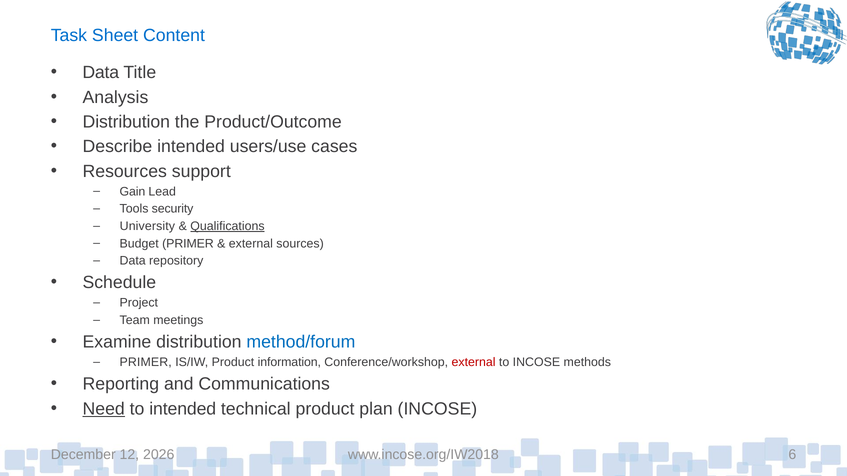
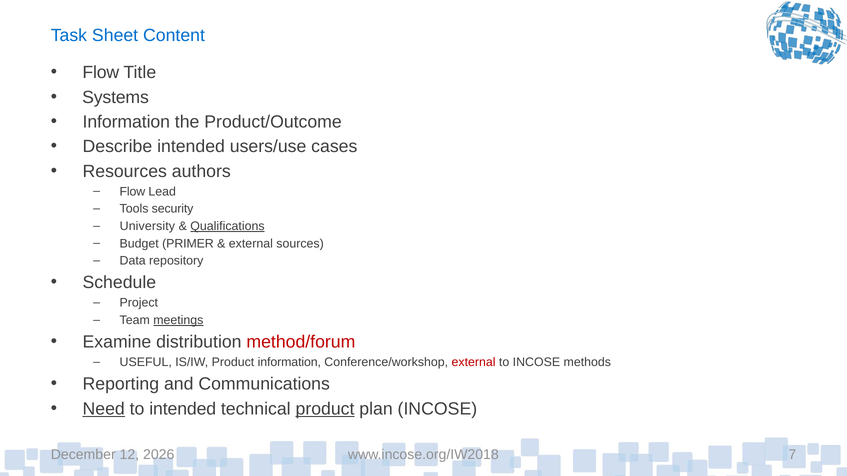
Data: Data -> Flow (101, 73)
Analysis: Analysis -> Systems (116, 97)
Distribution: Distribution -> Information (126, 122)
support: support -> authors (201, 172)
Gain: Gain -> Flow (132, 192)
meetings underline: none -> present (178, 320)
method/forum colour: blue -> red (301, 342)
PRIMER: PRIMER -> USEFUL (146, 362)
product underline: none -> present (325, 409)
6: 6 -> 7 (792, 455)
